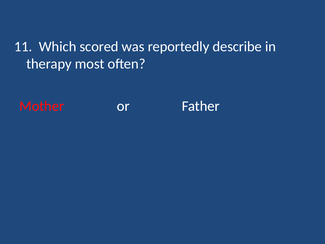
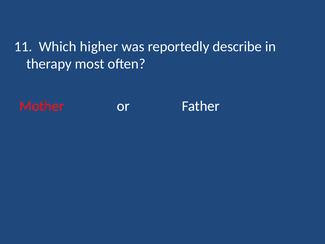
scored: scored -> higher (99, 47)
